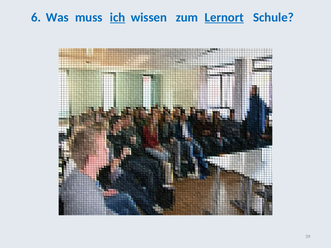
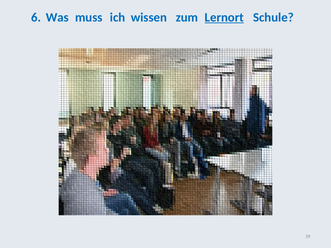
ich underline: present -> none (118, 17)
